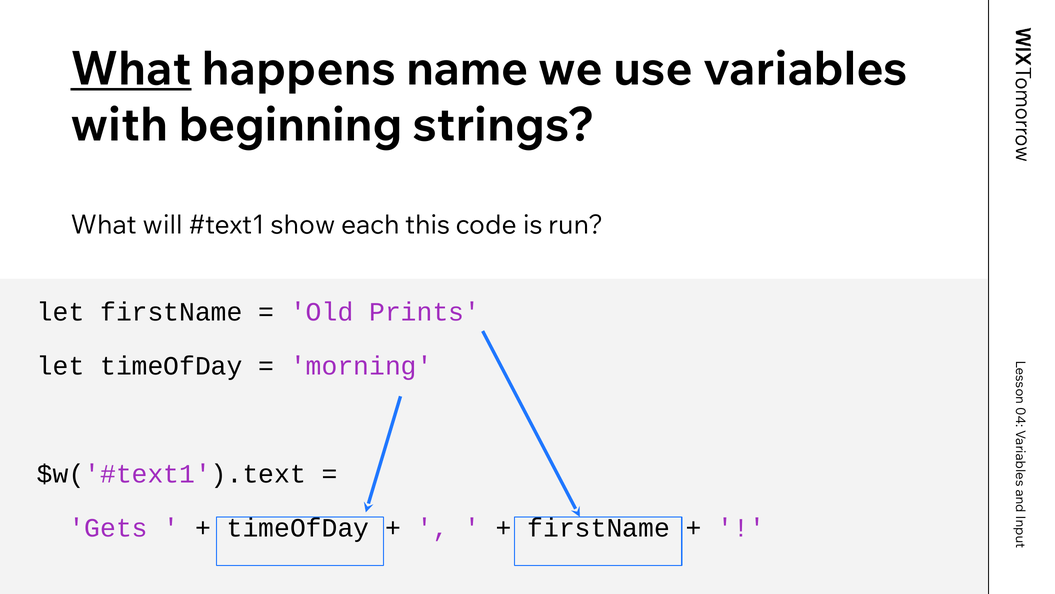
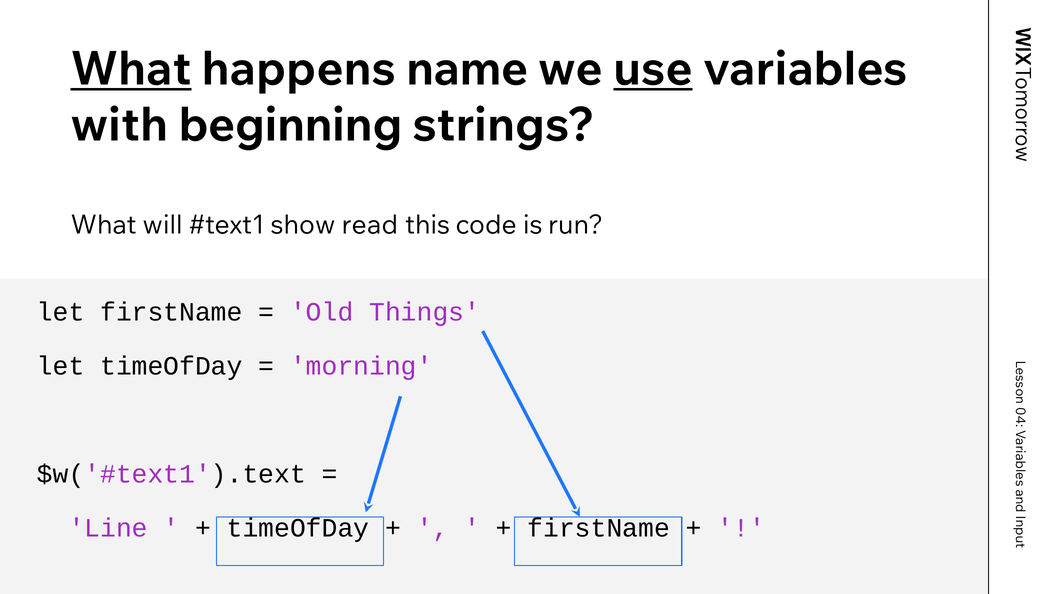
use underline: none -> present (653, 69)
each: each -> read (370, 225)
Prints: Prints -> Things (425, 312)
Gets: Gets -> Line (108, 527)
